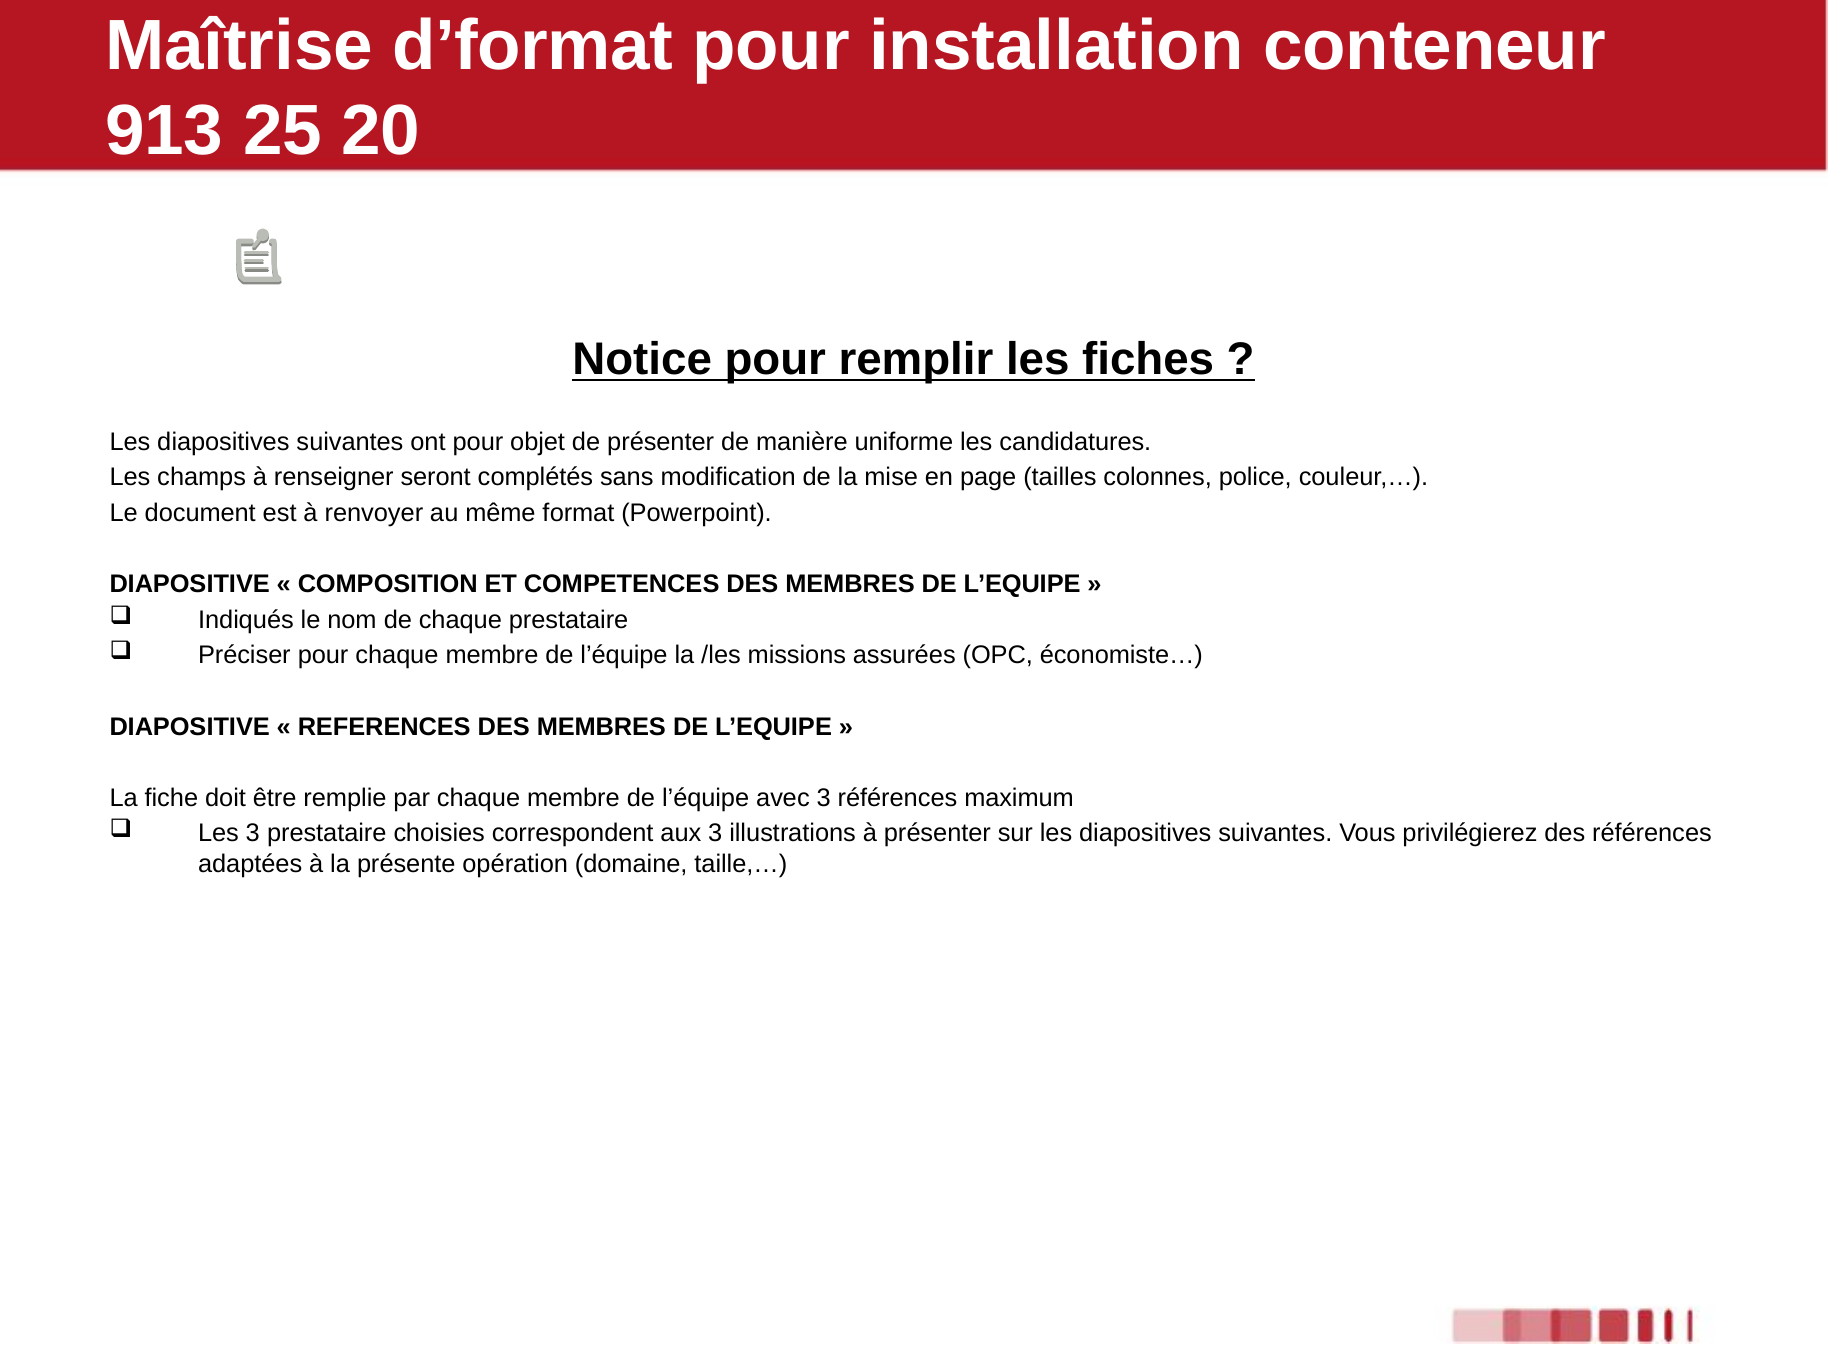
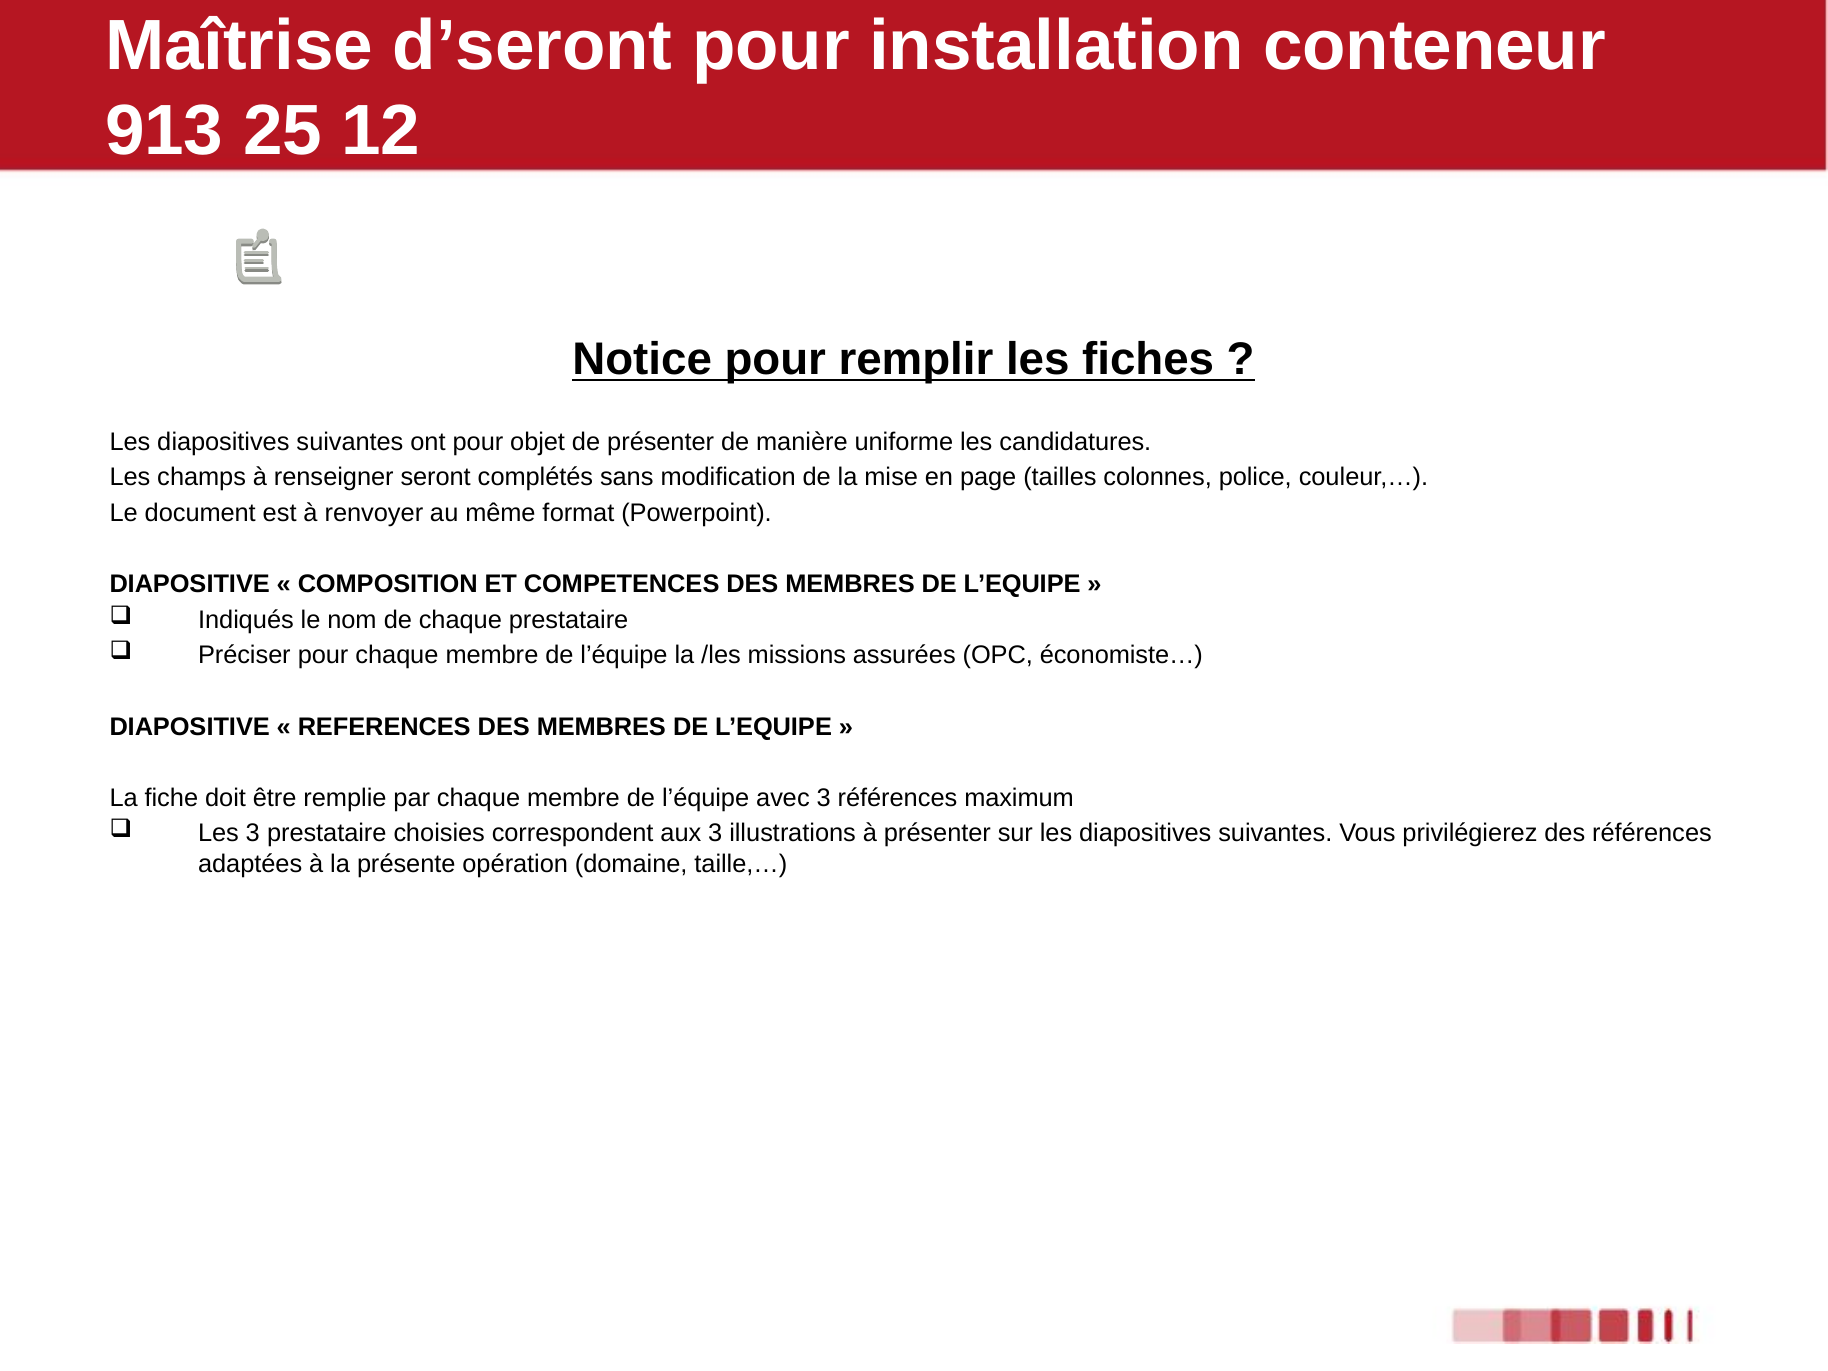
d’format: d’format -> d’seront (533, 46)
20: 20 -> 12 (381, 131)
